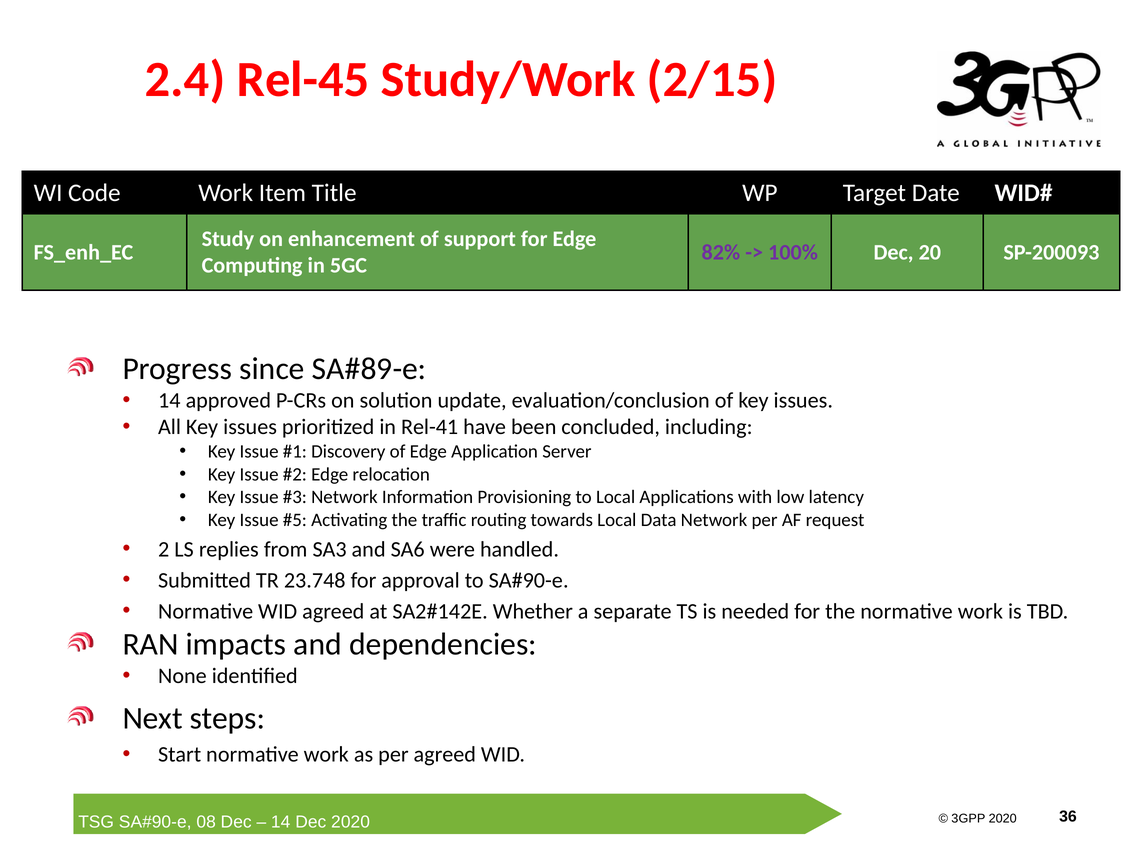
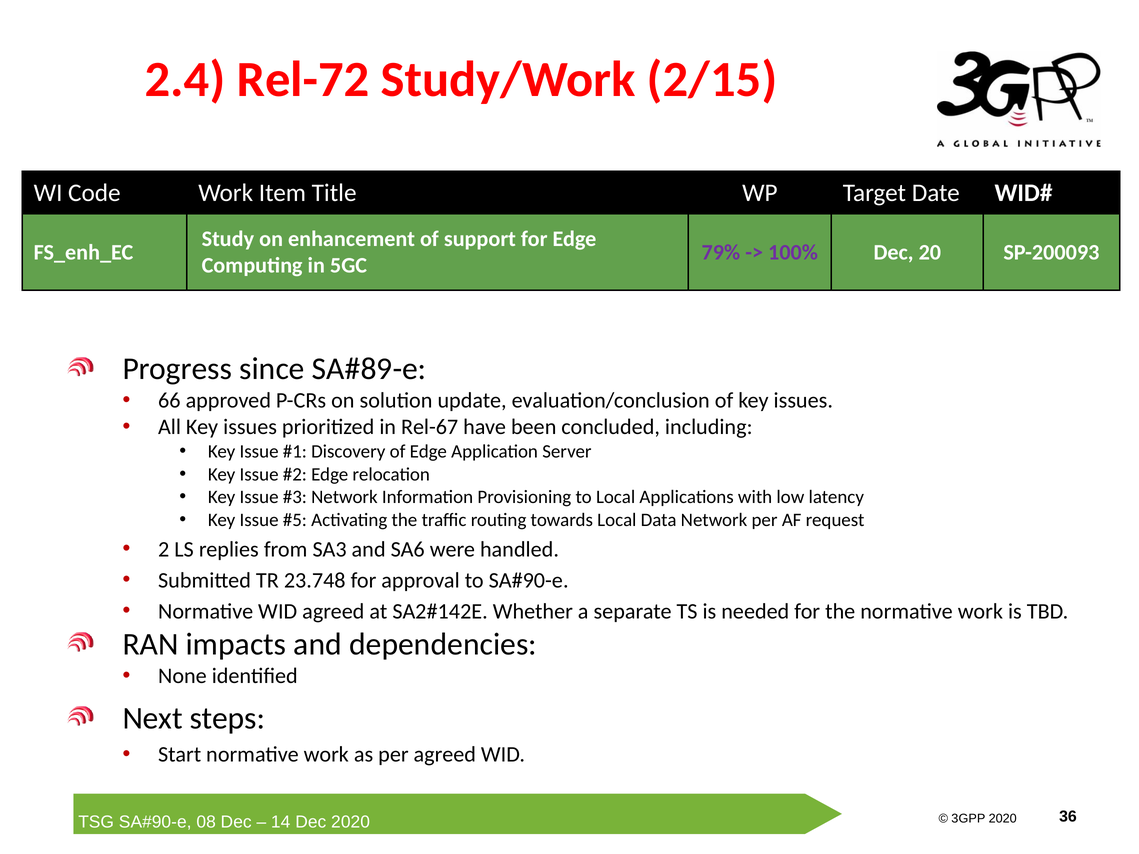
Rel-45: Rel-45 -> Rel-72 (303, 79)
82%: 82% -> 79% (721, 252)
14: 14 -> 66 (169, 401)
Rel-41: Rel-41 -> Rel-67 (430, 427)
